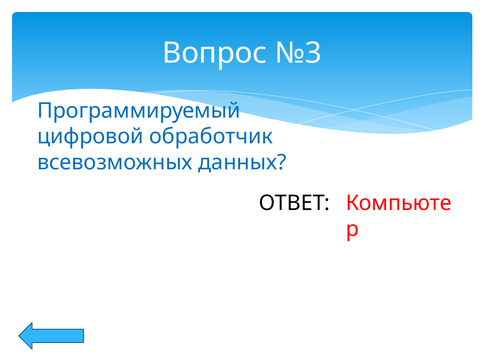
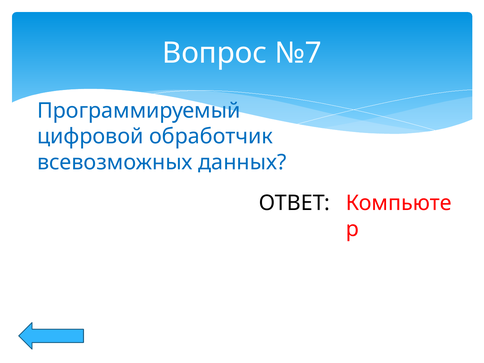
№3: №3 -> №7 (298, 53)
